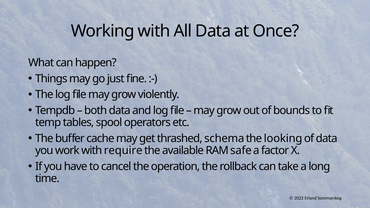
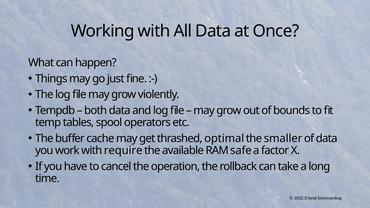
schema: schema -> optimal (224, 139)
looking: looking -> smaller (283, 139)
